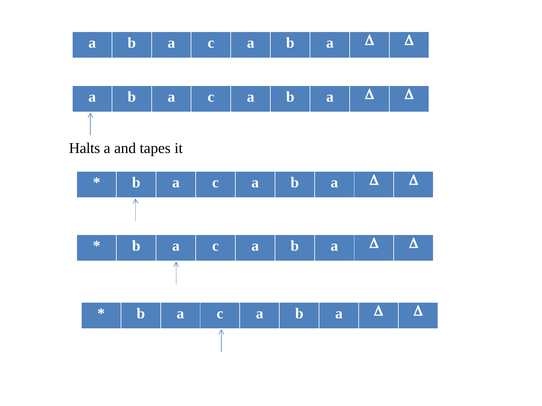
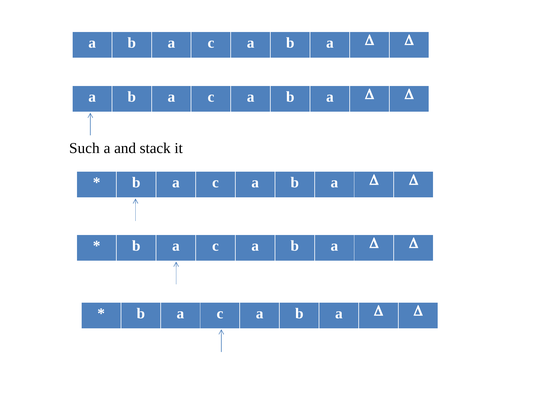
Halts: Halts -> Such (84, 148)
tapes: tapes -> stack (155, 148)
